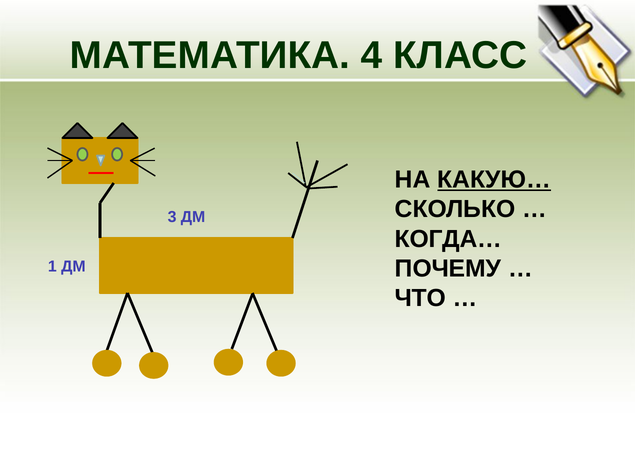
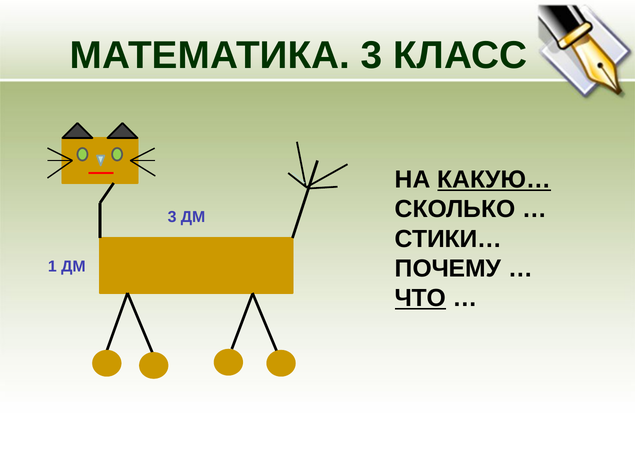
МАТЕМАТИКА 4: 4 -> 3 (372, 55)
КОГДА…: КОГДА… -> СТИКИ… (448, 239)
ЧТО underline: none -> present (420, 298)
